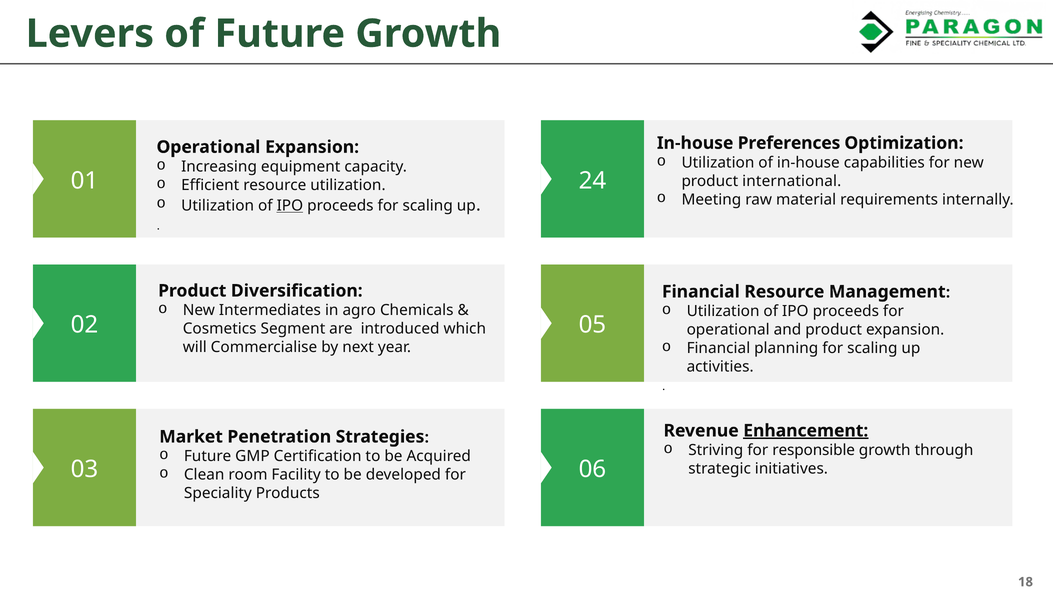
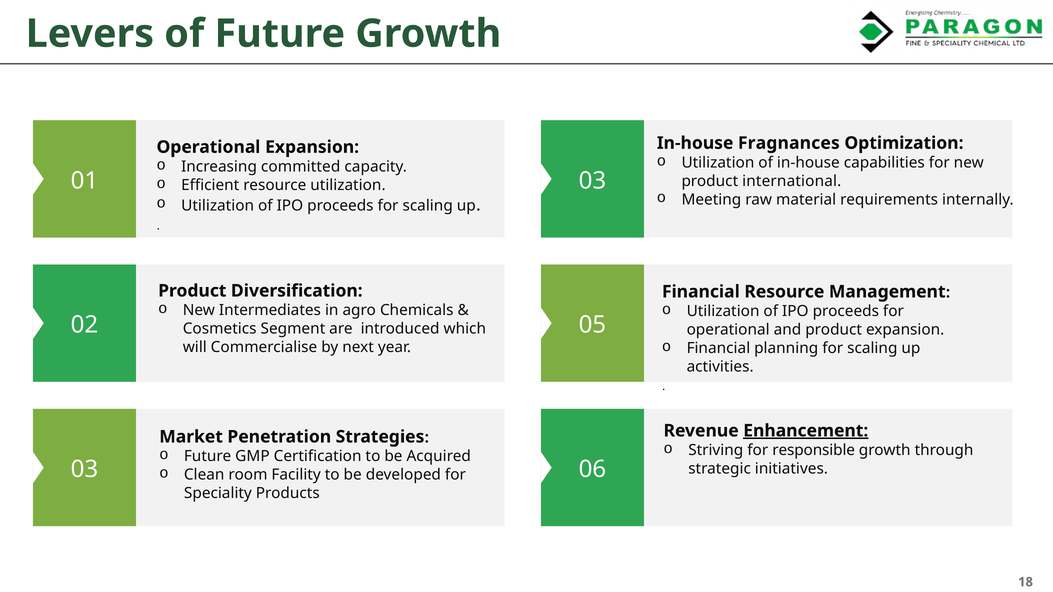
Preferences: Preferences -> Fragnances (789, 143)
equipment: equipment -> committed (301, 167)
01 24: 24 -> 03 (592, 181)
IPO underline: present -> none (290, 206)
